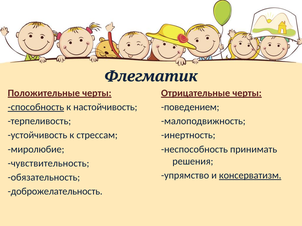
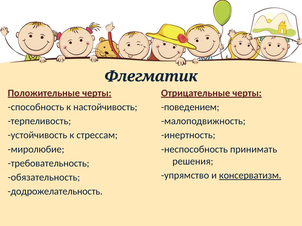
способность underline: present -> none (36, 107)
чувствительность: чувствительность -> требовательность (49, 164)
доброжелательность: доброжелательность -> додрожелательность (55, 192)
